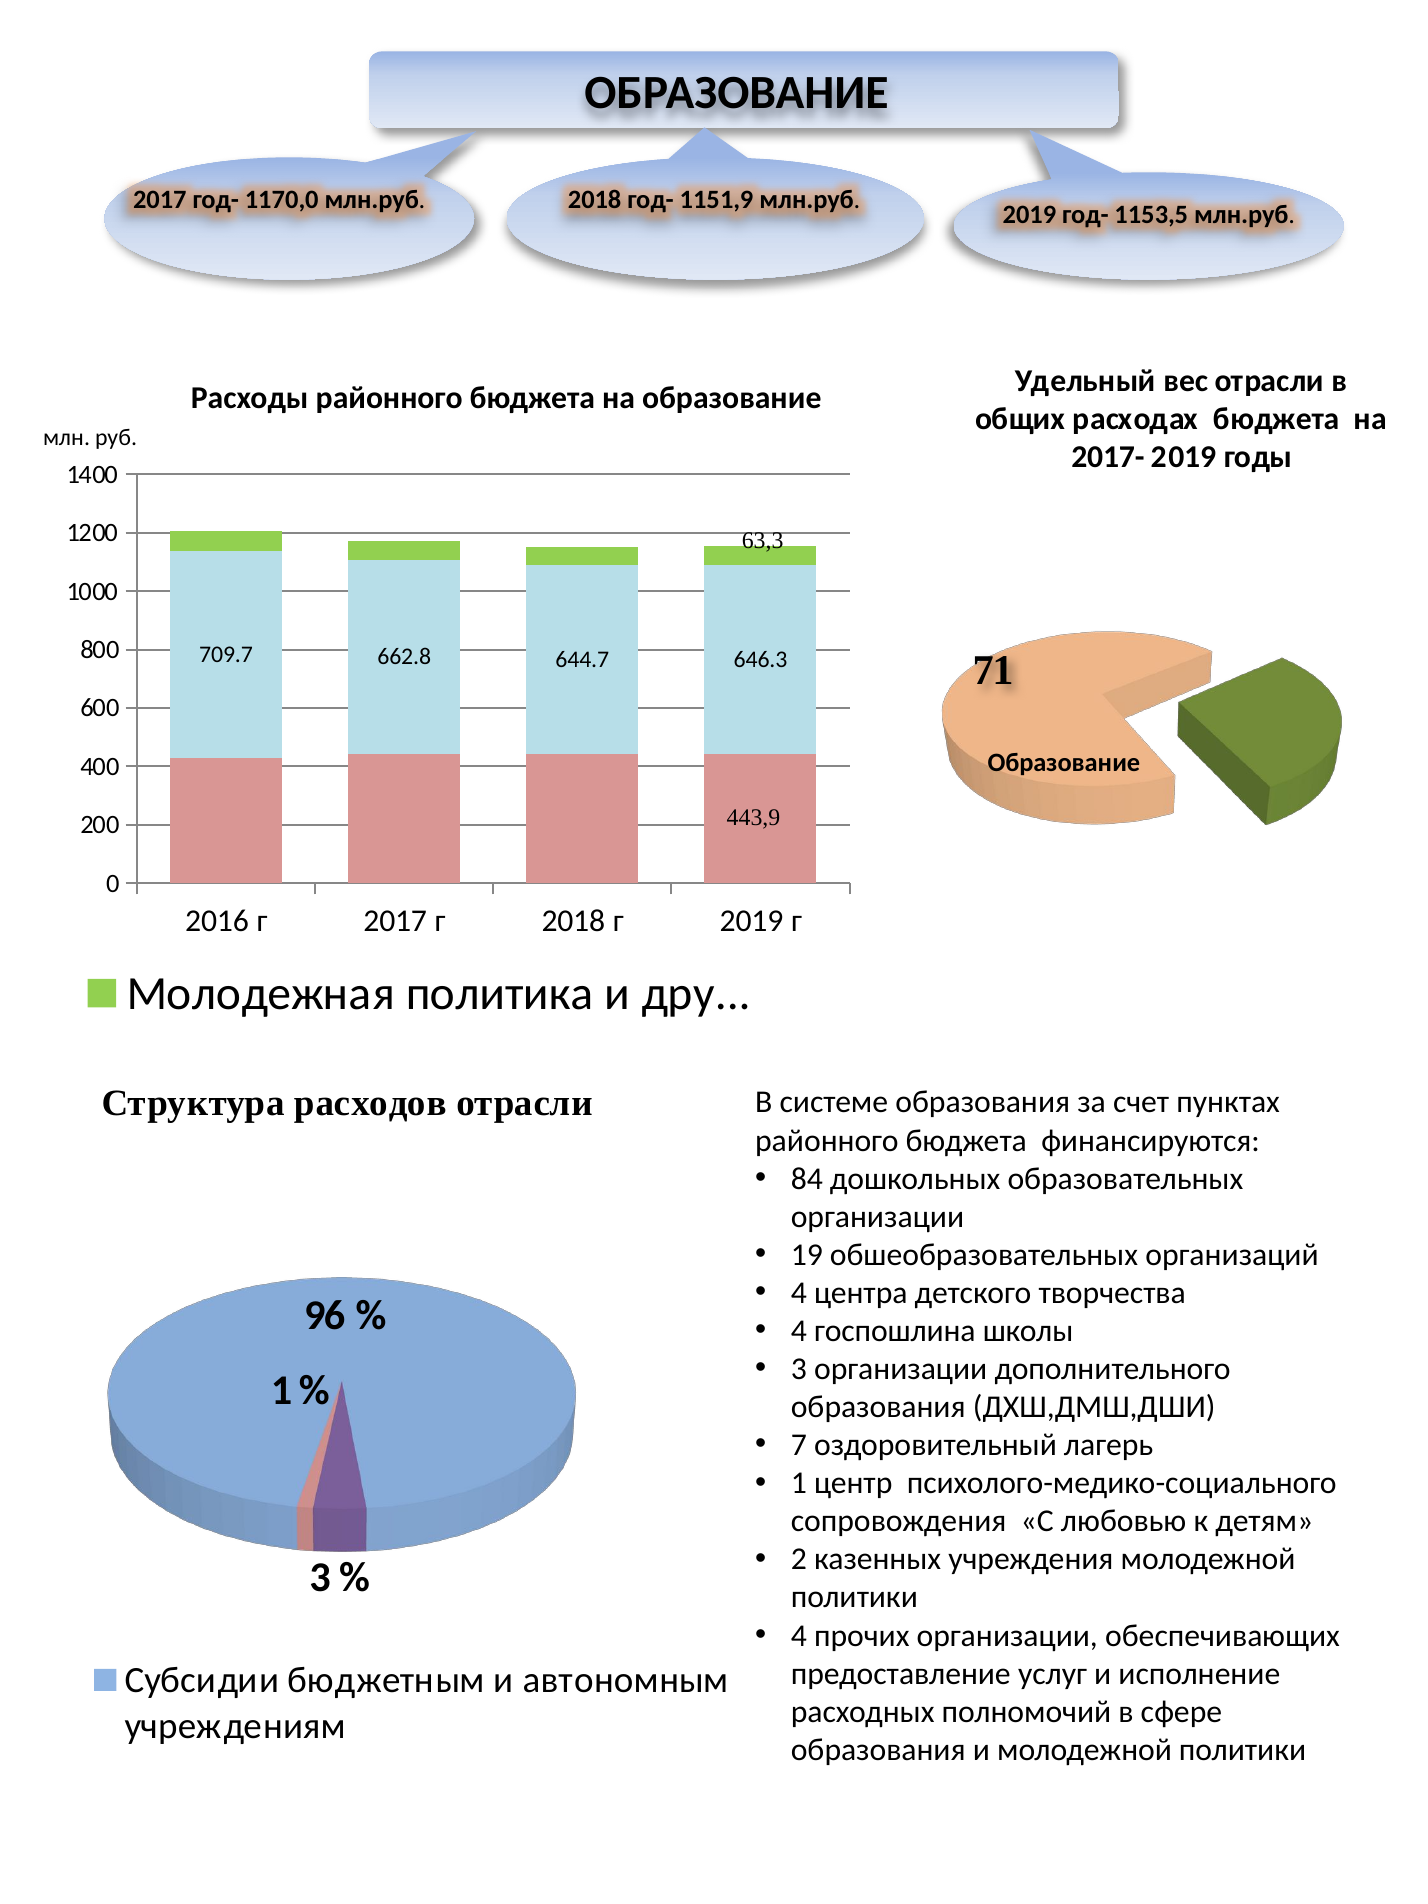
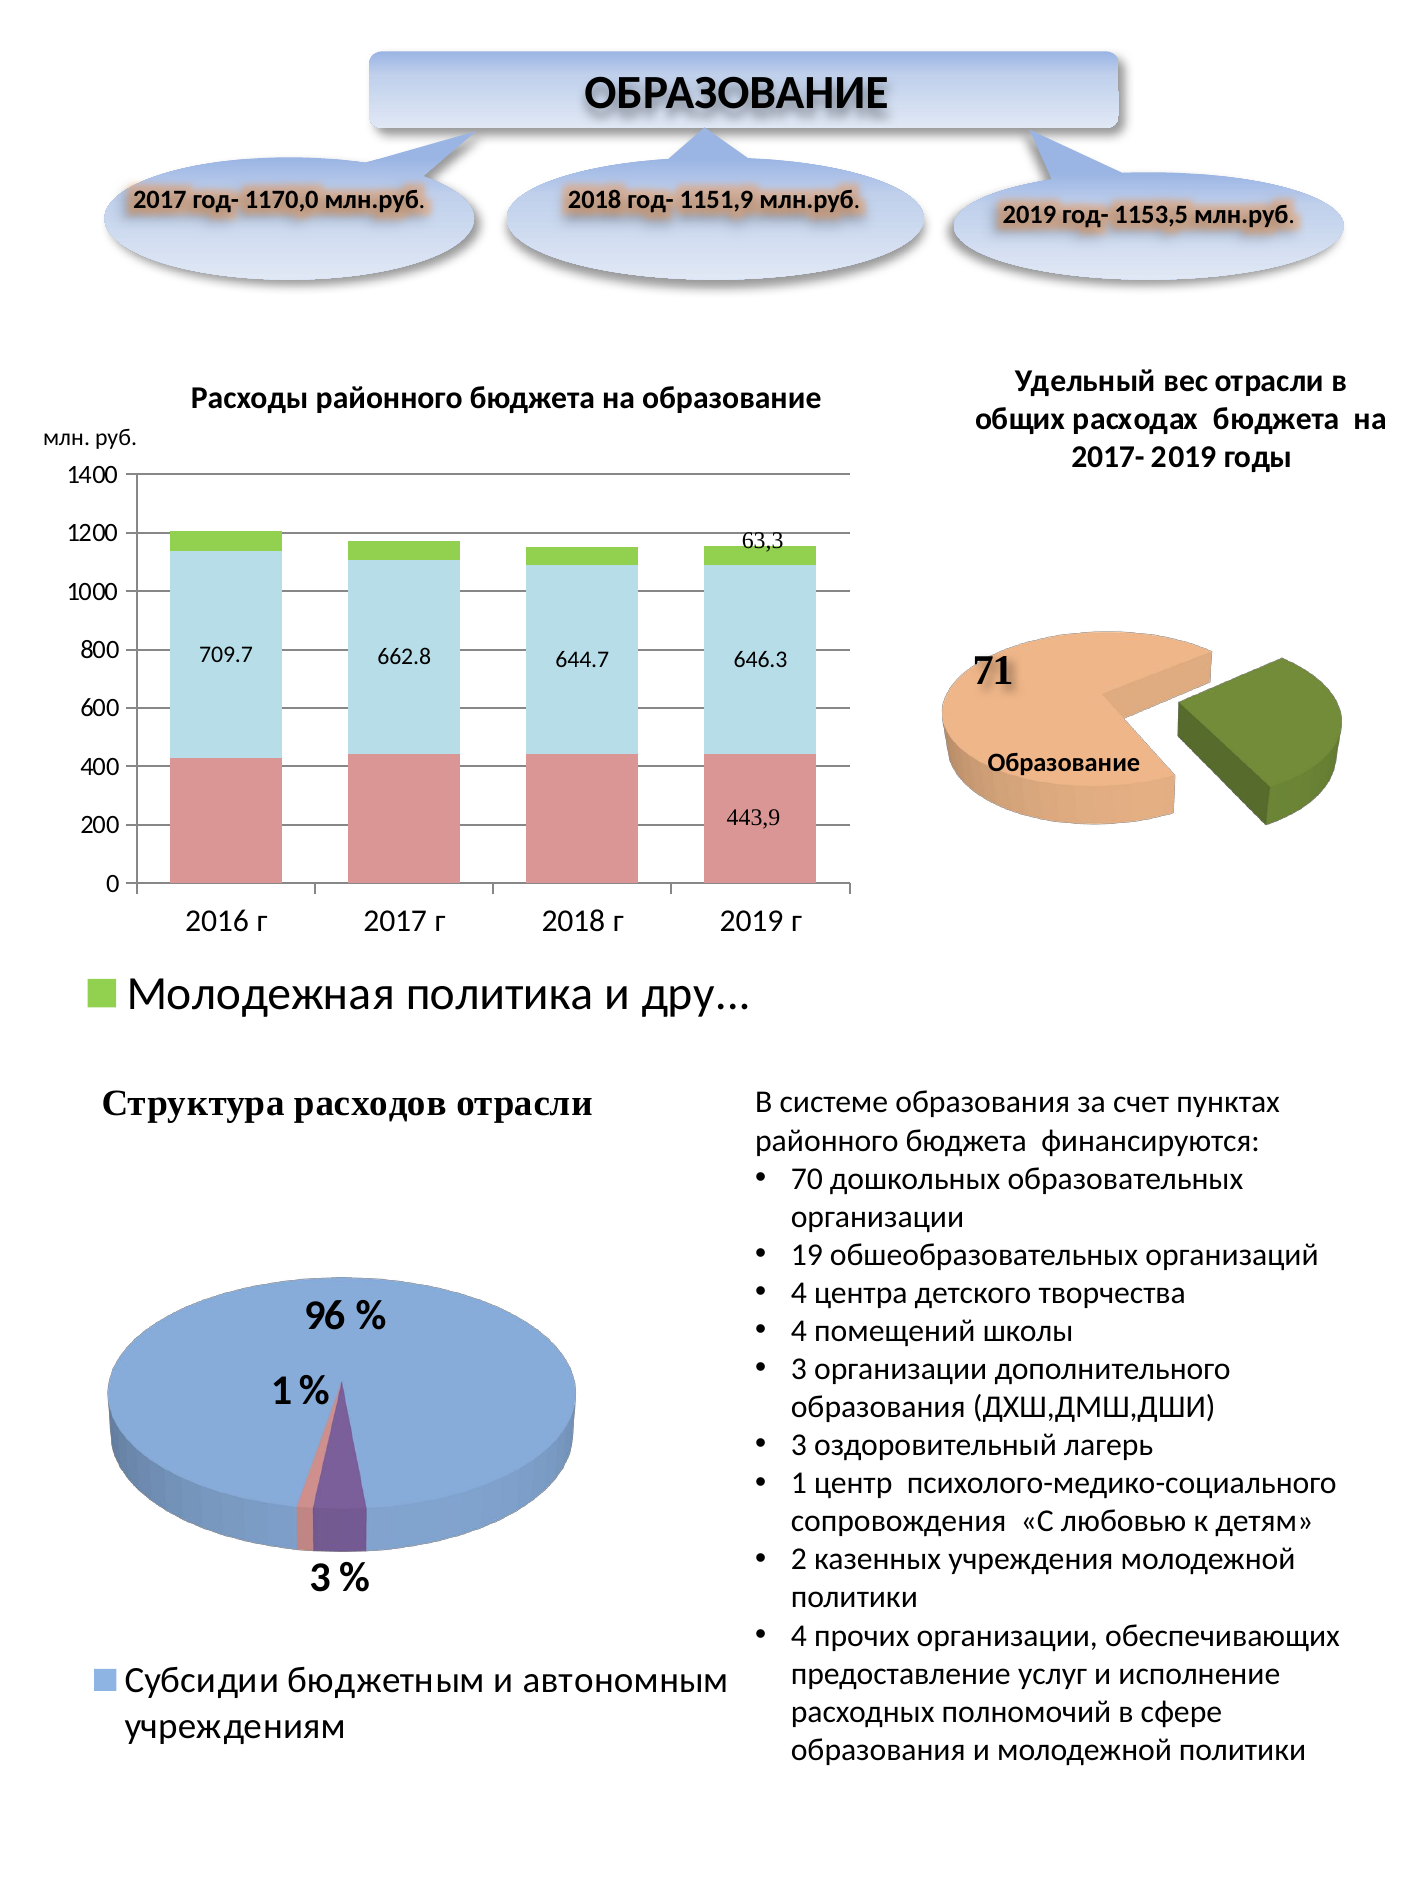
84: 84 -> 70 (807, 1179)
госпошлина: госпошлина -> помещений (895, 1331)
7: 7 -> 3 (799, 1445)
